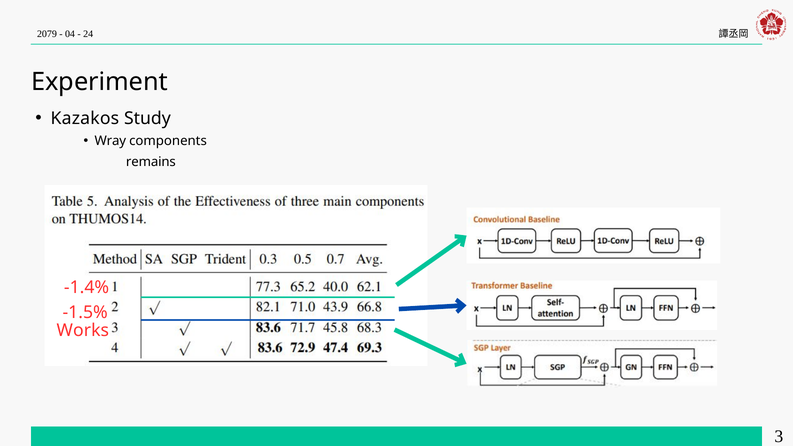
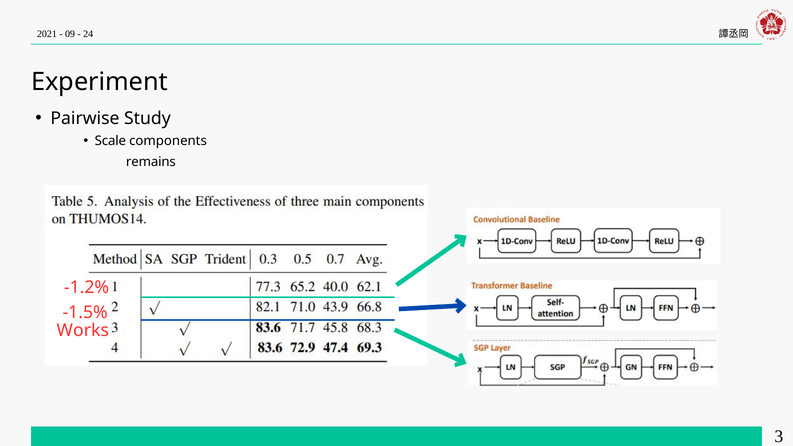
2079: 2079 -> 2021 (47, 34)
04: 04 -> 09 (70, 34)
Kazakos: Kazakos -> Pairwise (85, 118)
Wray: Wray -> Scale (110, 141)
-1.4%: -1.4% -> -1.2% (87, 288)
